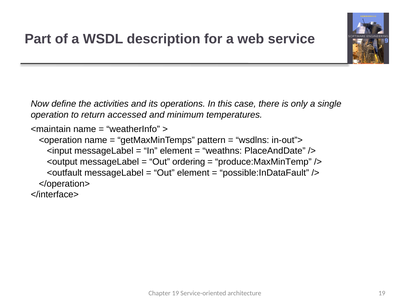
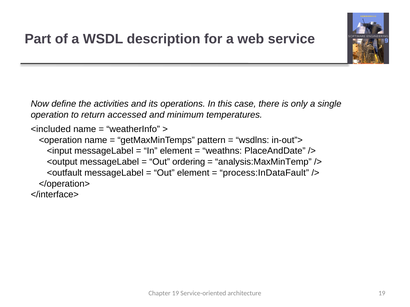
<maintain: <maintain -> <included (51, 129)
produce:MaxMinTemp: produce:MaxMinTemp -> analysis:MaxMinTemp (263, 162)
possible:InDataFault: possible:InDataFault -> process:InDataFault (264, 173)
